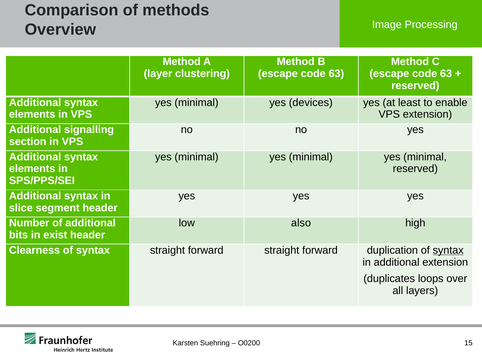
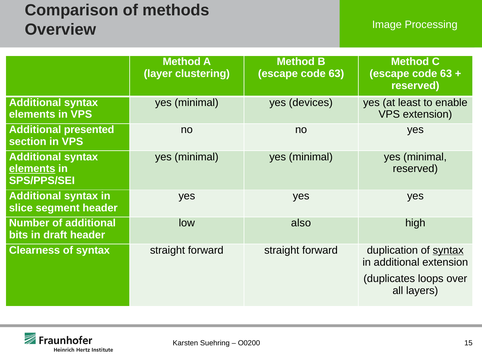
signalling: signalling -> presented (89, 130)
elements underline: none -> present (32, 169)
exist: exist -> draft (55, 235)
